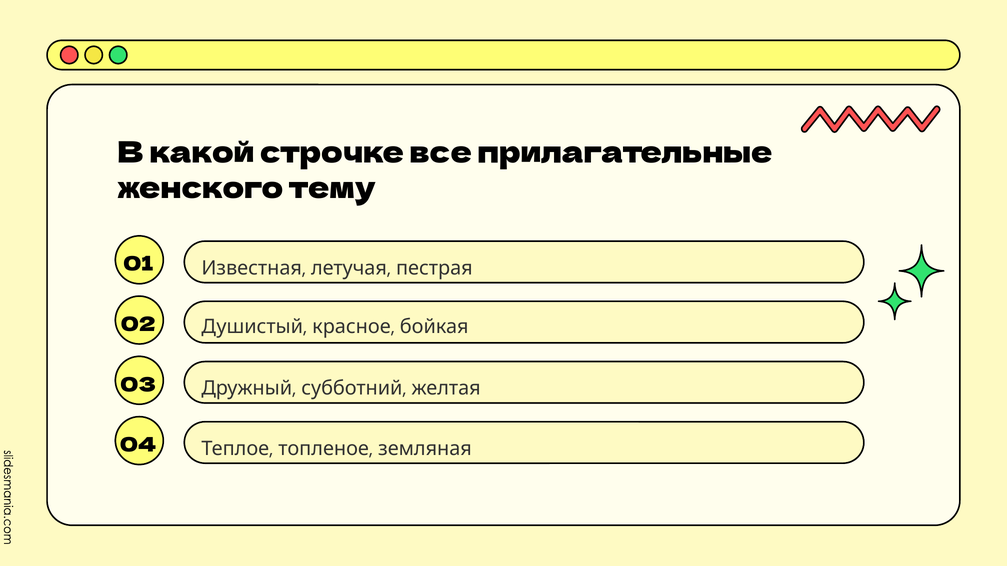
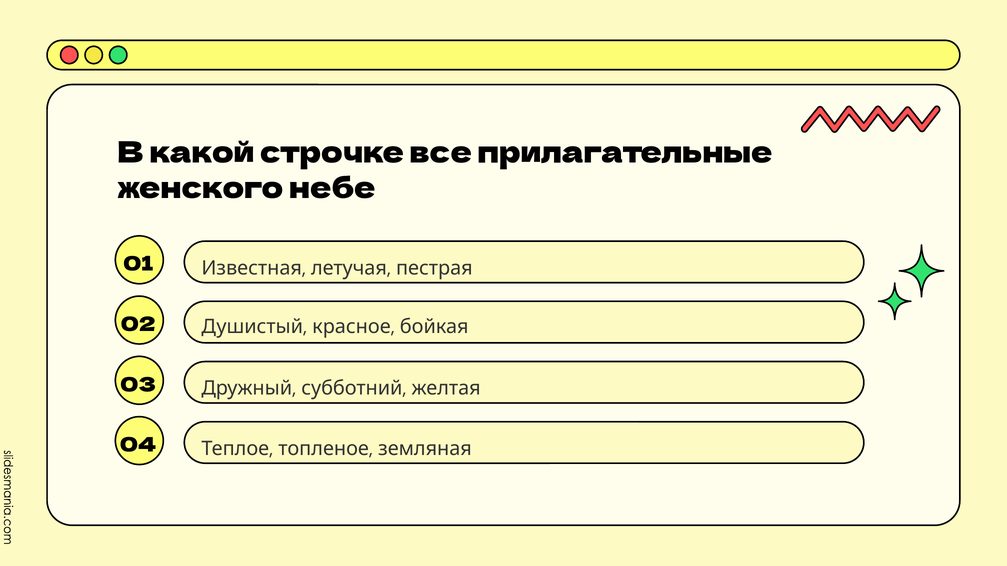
тему: тему -> небе (333, 189)
